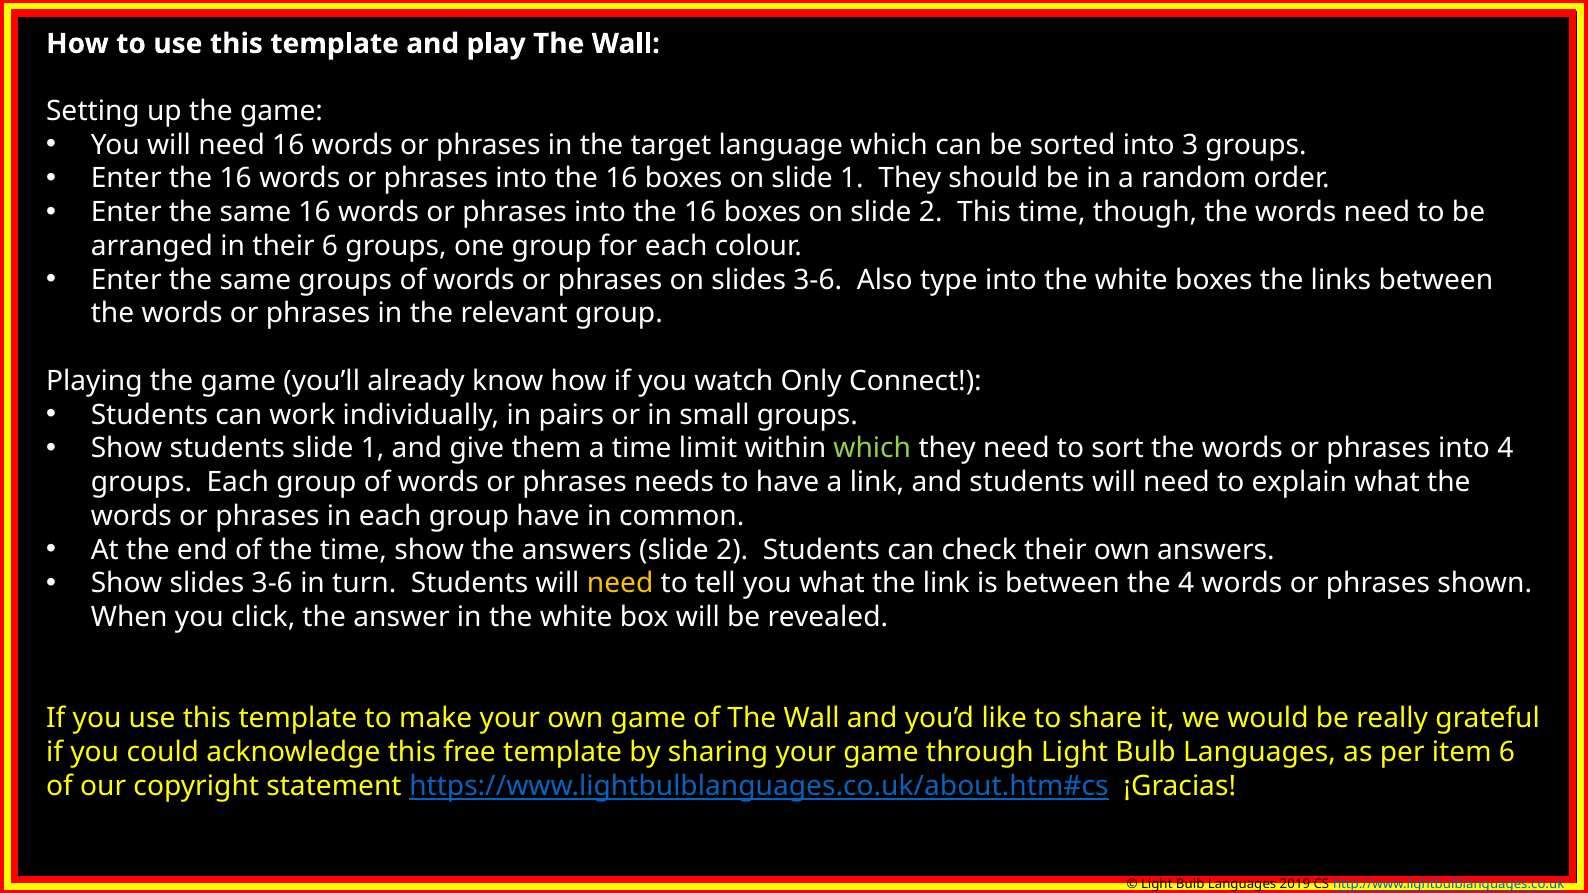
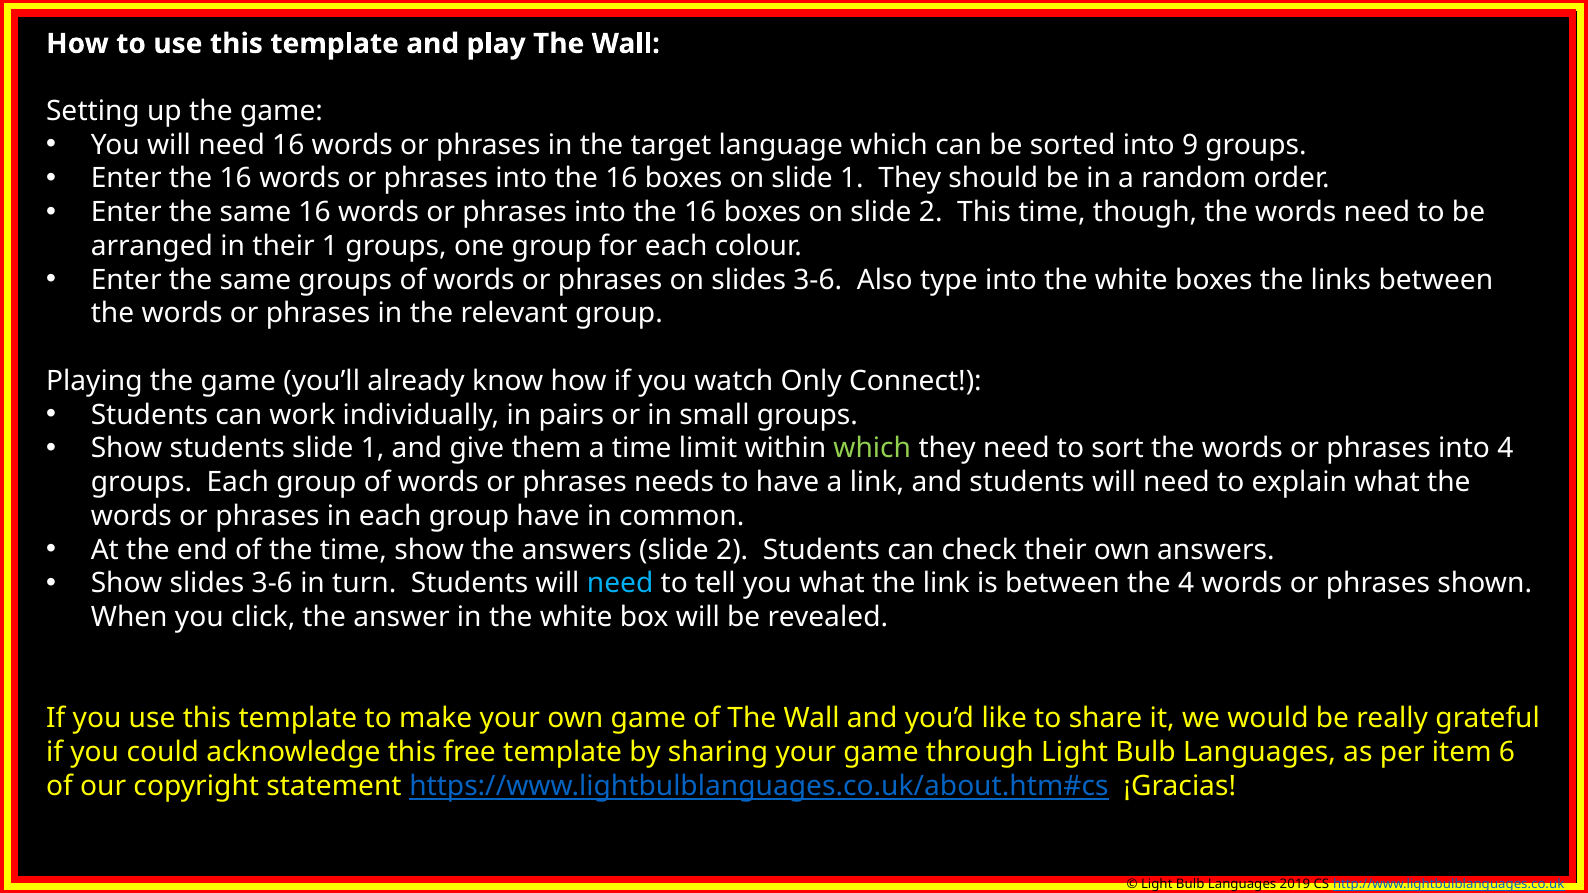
3: 3 -> 9 (1190, 145)
their 6: 6 -> 1 (330, 246)
need colour: yellow -> light blue (620, 584)
